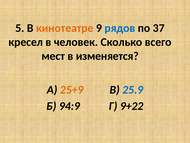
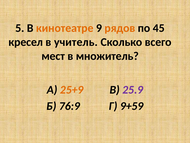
рядов colour: blue -> orange (120, 28)
37: 37 -> 45 (159, 28)
человек: человек -> учитель (76, 42)
изменяется: изменяется -> множитель (107, 56)
25.9 colour: blue -> purple (133, 89)
94:9: 94:9 -> 76:9 (69, 106)
9+22: 9+22 -> 9+59 (132, 106)
